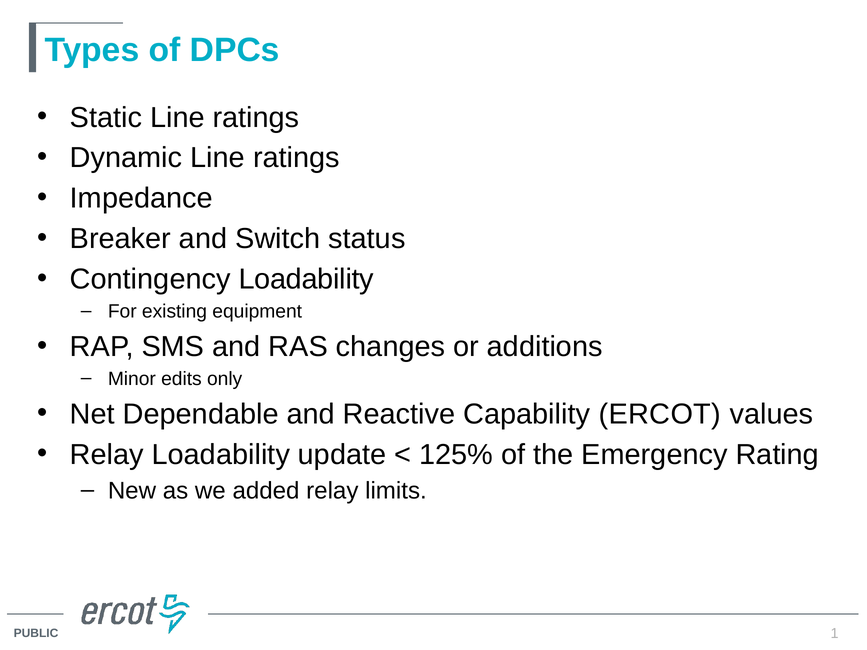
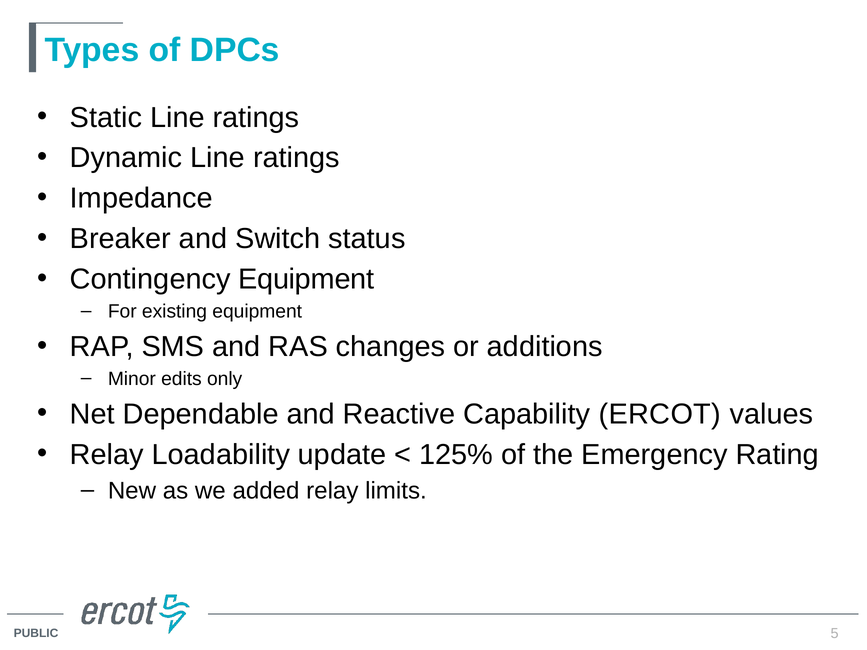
Contingency Loadability: Loadability -> Equipment (306, 279)
1: 1 -> 5 (835, 634)
